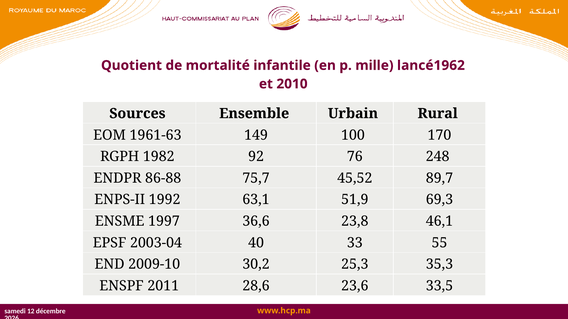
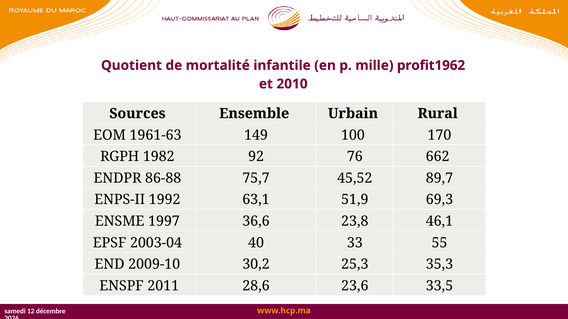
lancé1962: lancé1962 -> profit1962 (431, 65)
248: 248 -> 662 (438, 157)
